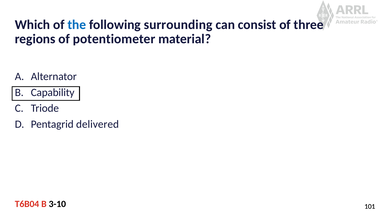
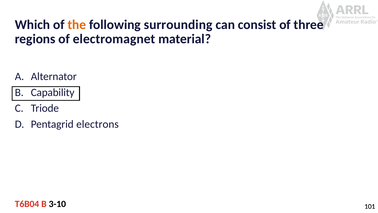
the colour: blue -> orange (77, 25)
potentiometer: potentiometer -> electromagnet (114, 39)
delivered: delivered -> electrons (97, 124)
